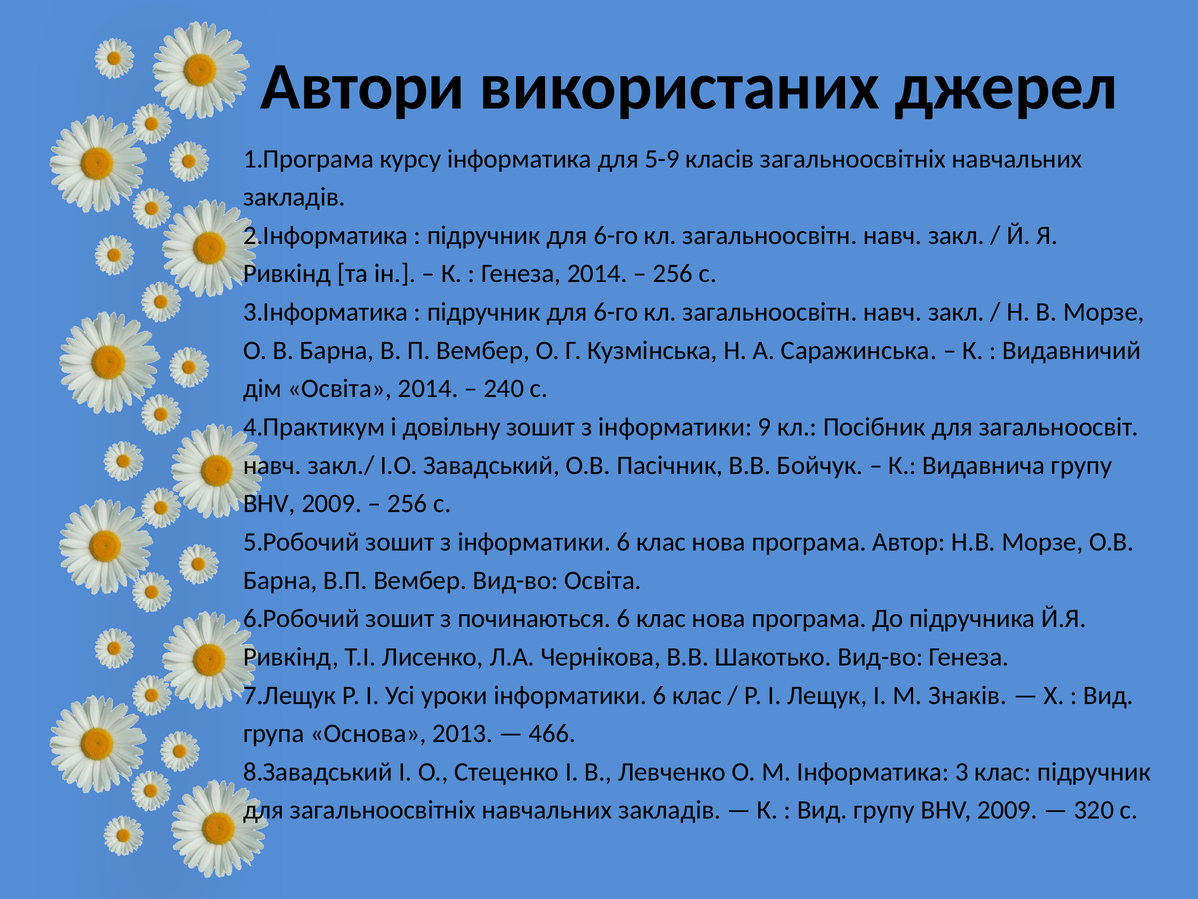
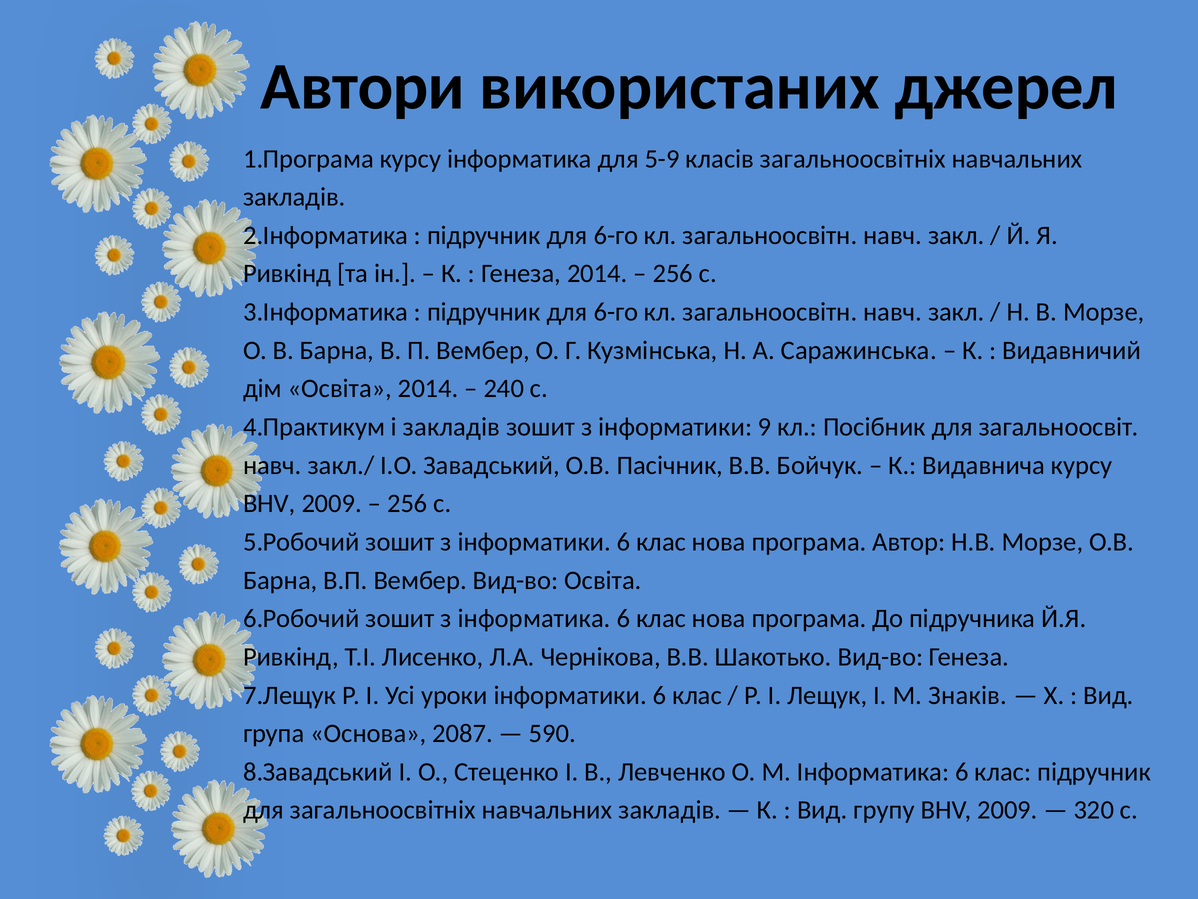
і довільну: довільну -> закладів (451, 427)
Видавнича групу: групу -> курсу (1082, 465)
з починаються: починаються -> інформатика (534, 618)
2013: 2013 -> 2087 (463, 733)
466: 466 -> 590 (552, 733)
М Інформатика 3: 3 -> 6 (962, 771)
